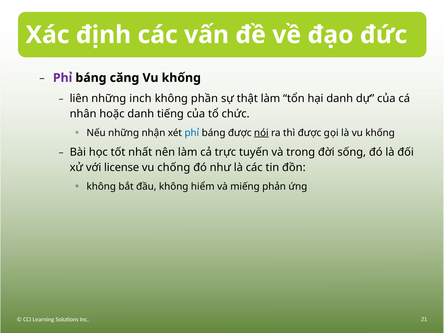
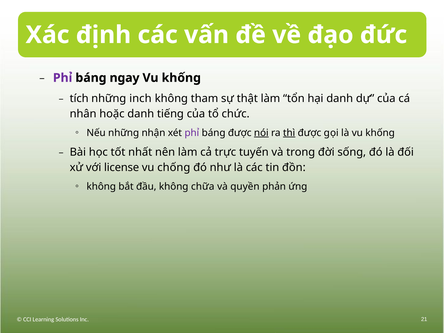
căng: căng -> ngay (125, 78)
liên: liên -> tích (79, 99)
phần: phần -> tham (205, 99)
phỉ colour: blue -> purple (192, 133)
thì underline: none -> present (289, 133)
hiểm: hiểm -> chữa (203, 187)
miếng: miếng -> quyền (245, 187)
